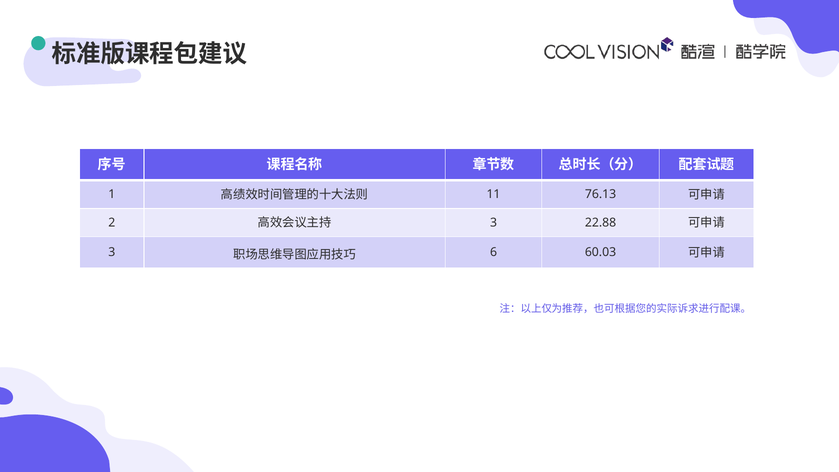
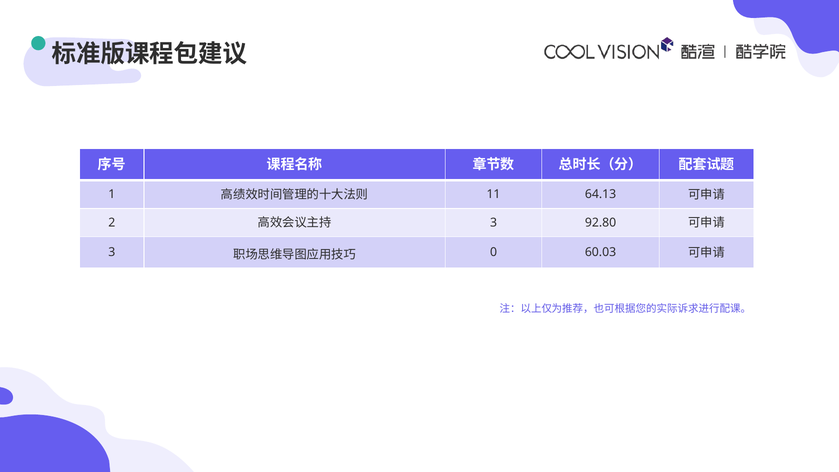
76.13: 76.13 -> 64.13 (601, 194)
22.88: 22.88 -> 92.80 (601, 223)
6: 6 -> 0 (494, 252)
